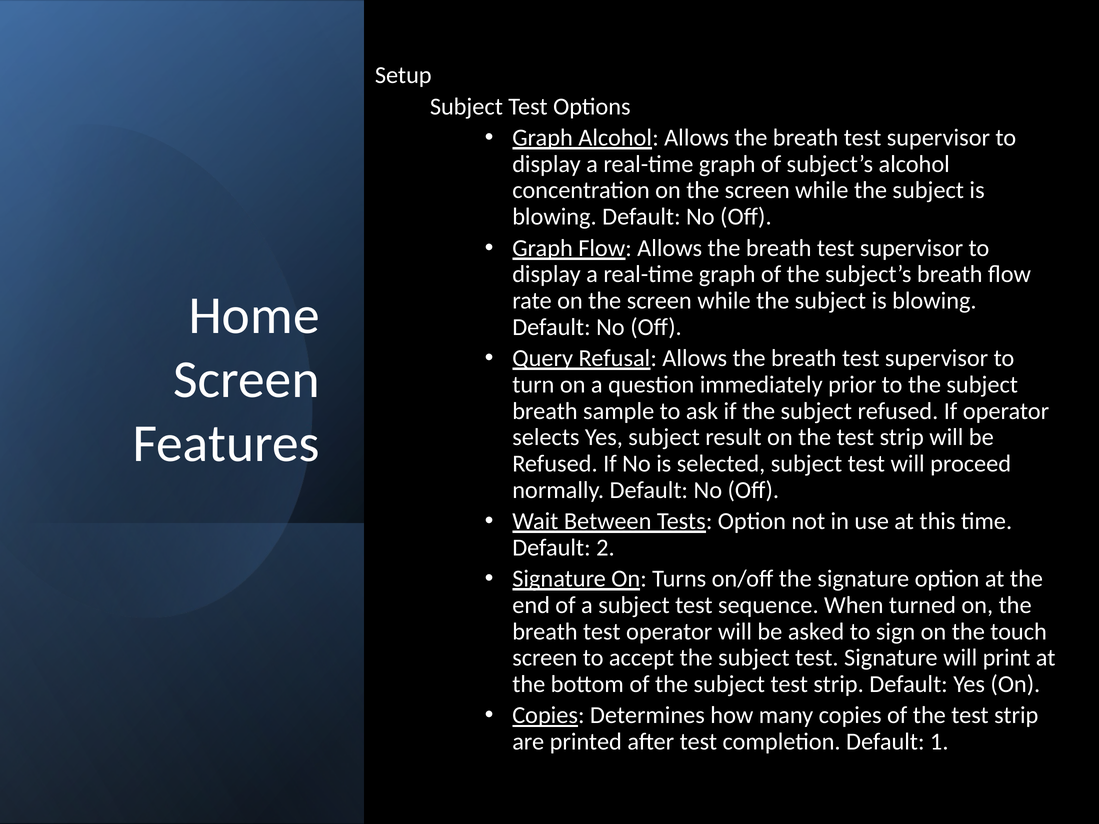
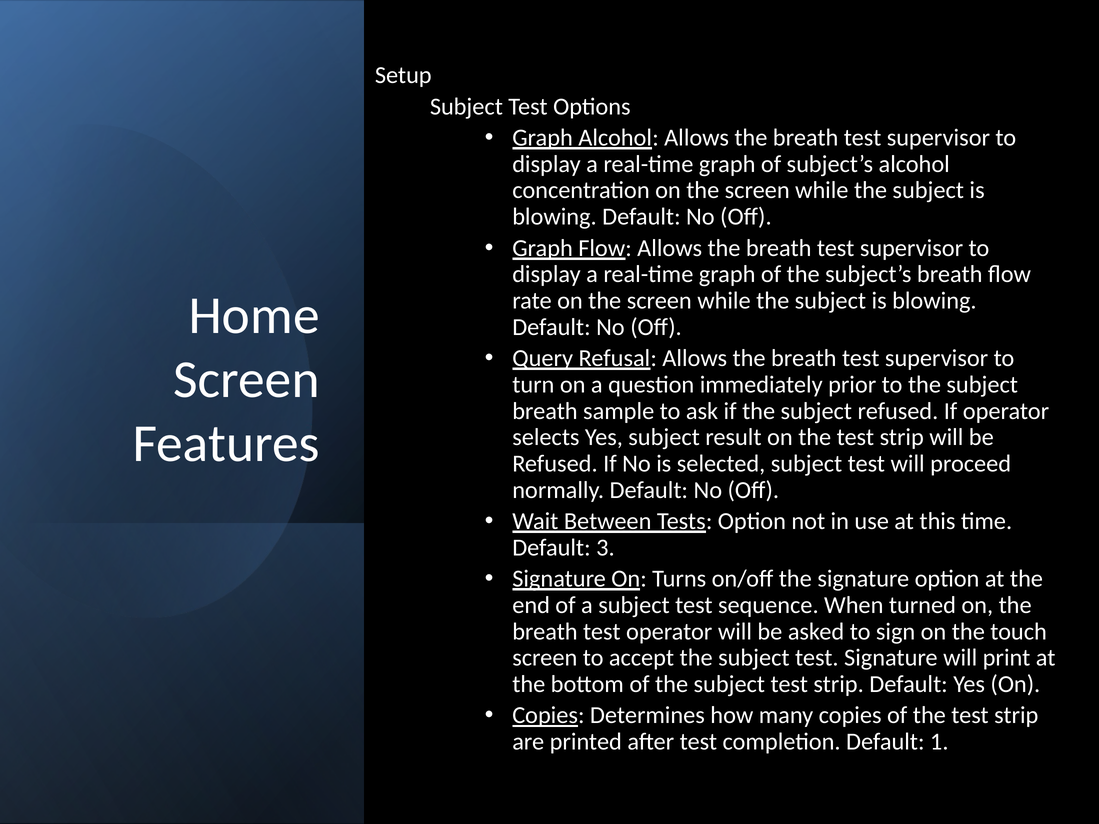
2: 2 -> 3 (605, 548)
